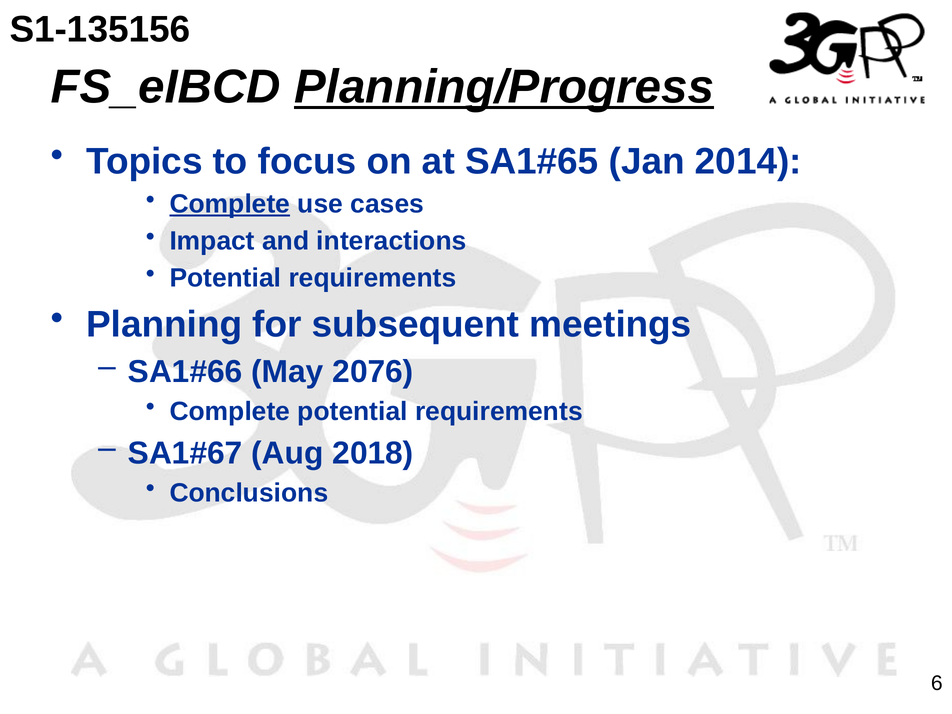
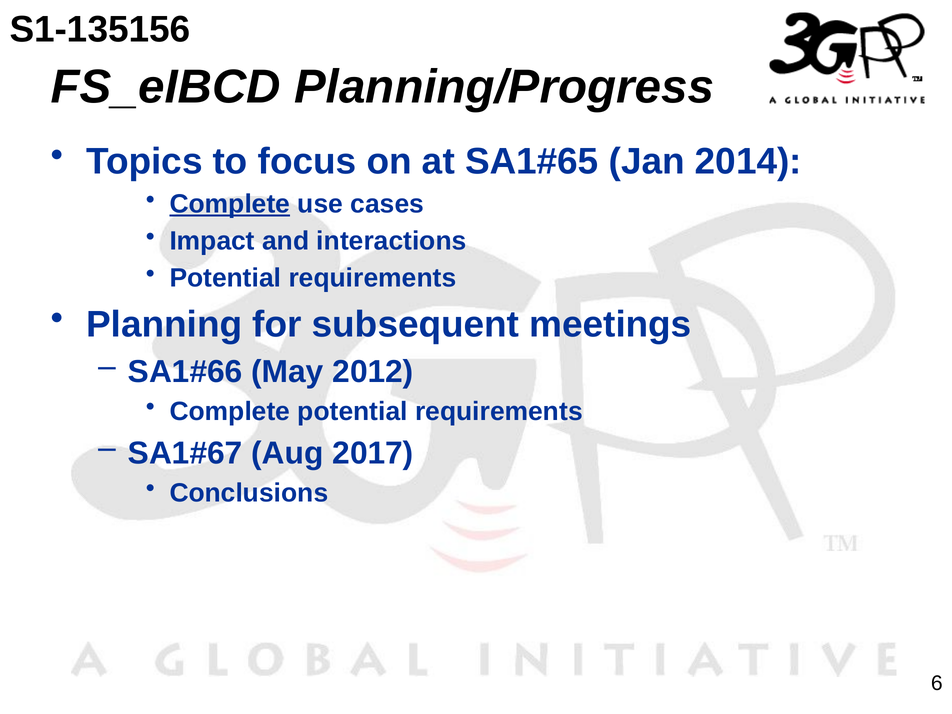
Planning/Progress underline: present -> none (504, 87)
2076: 2076 -> 2012 (373, 372)
2018: 2018 -> 2017 (373, 453)
